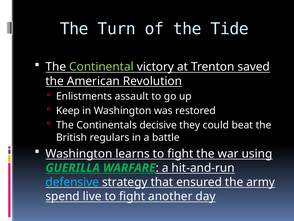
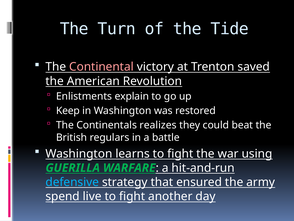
Continental colour: light green -> pink (101, 67)
assault: assault -> explain (132, 96)
decisive: decisive -> realizes (158, 125)
